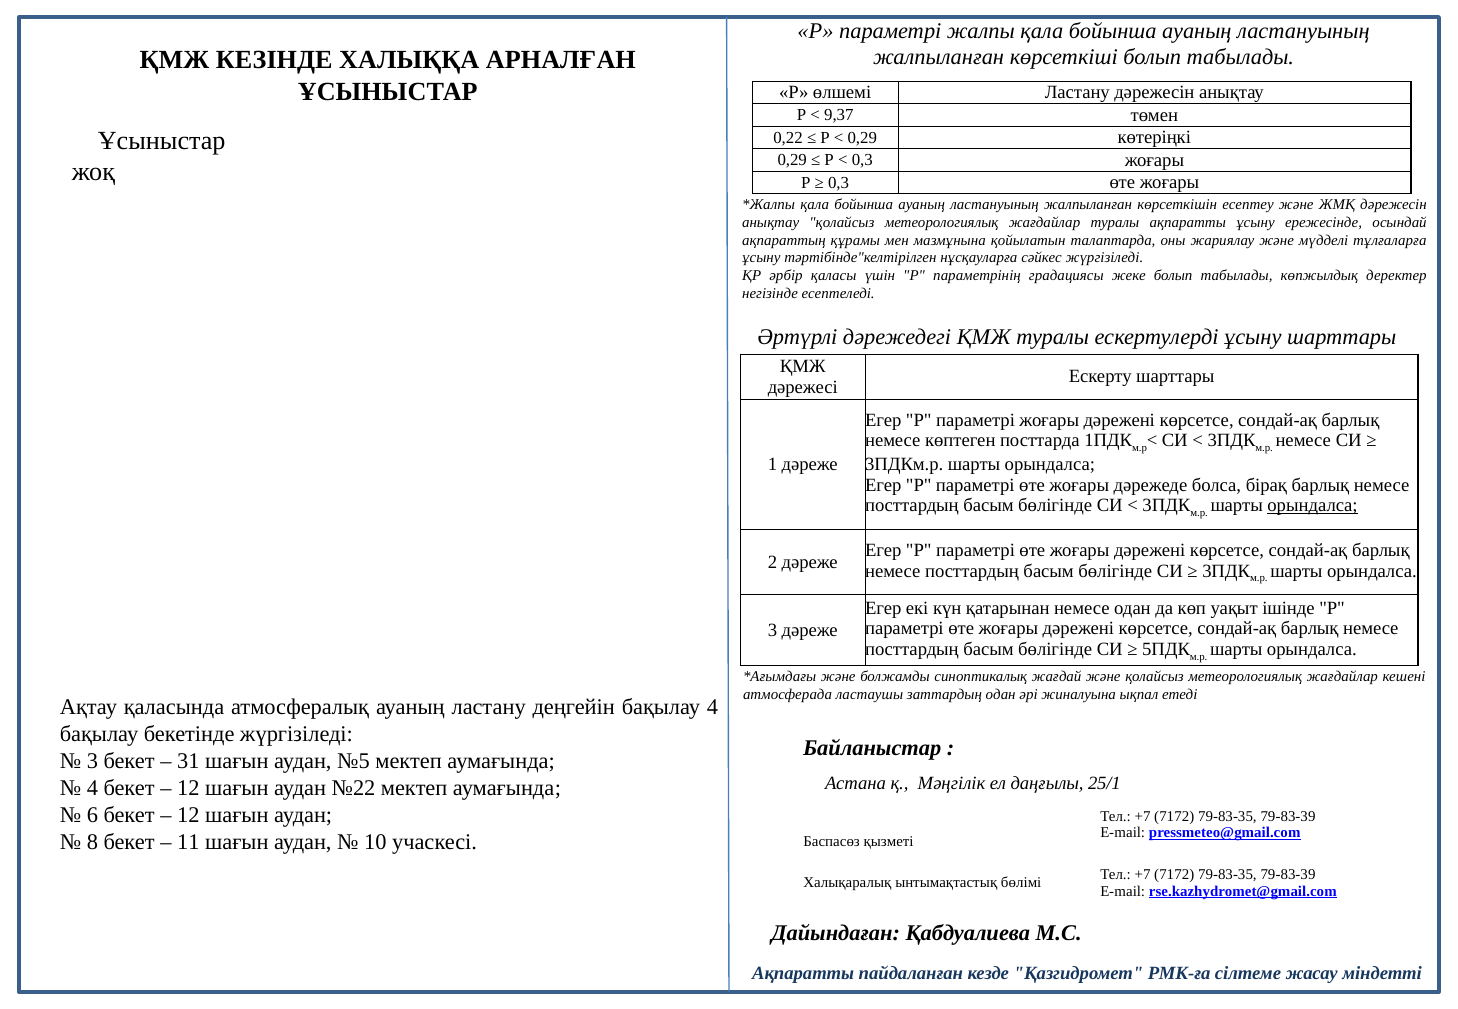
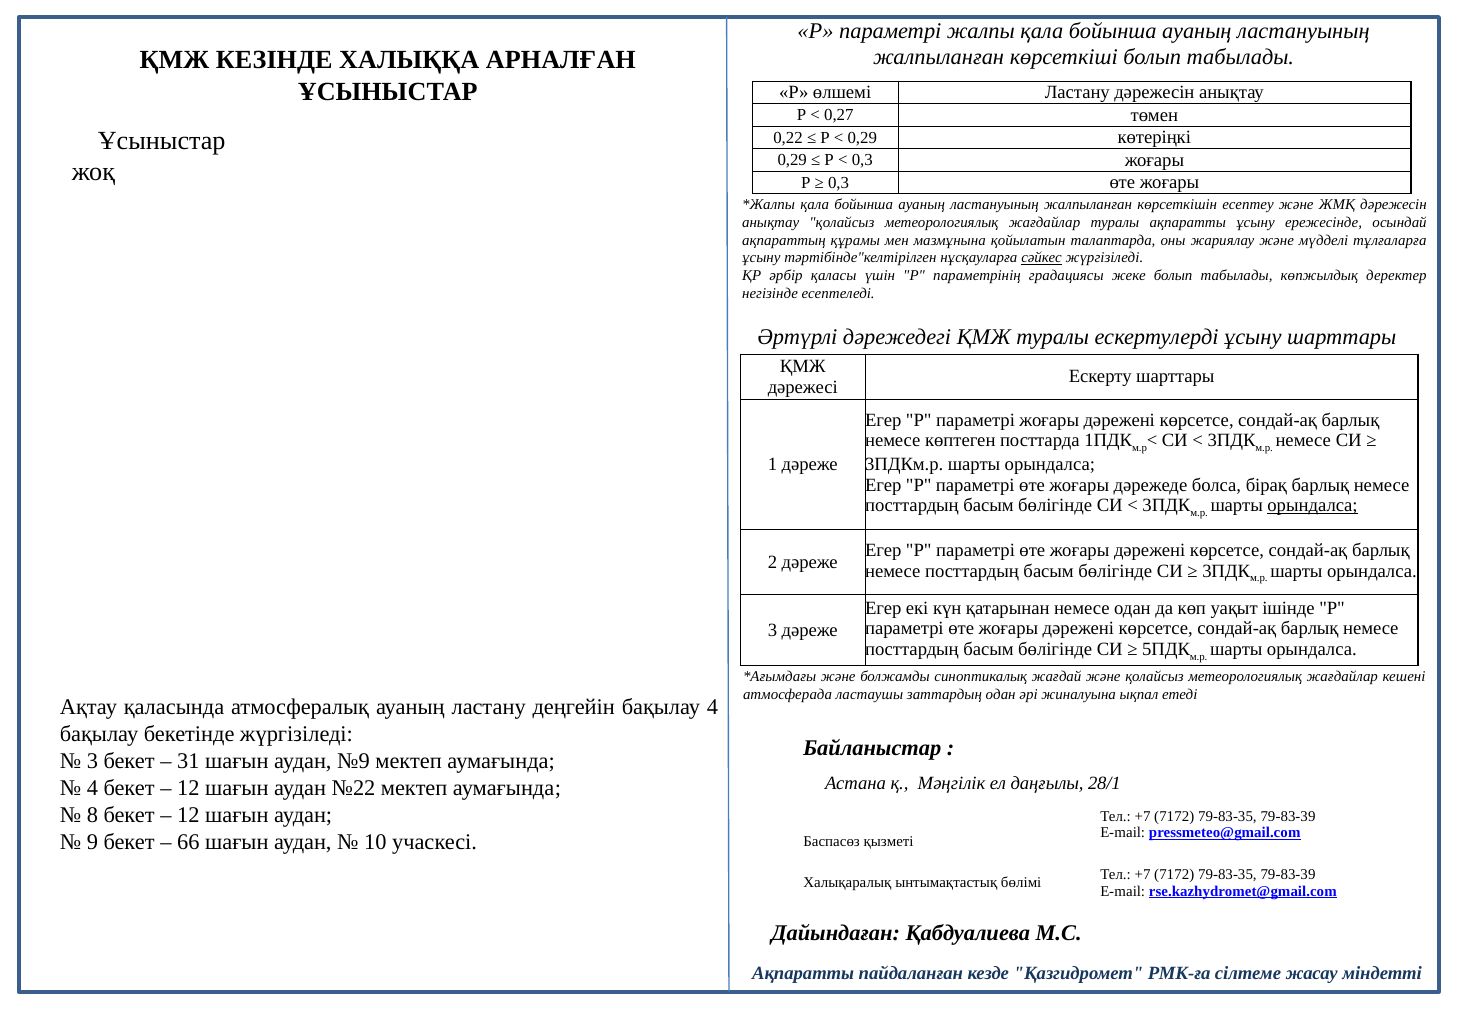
9,37: 9,37 -> 0,27 (839, 115)
сәйкес underline: none -> present (1042, 258)
№5: №5 -> №9 (353, 761)
25/1: 25/1 -> 28/1 (1104, 783)
6: 6 -> 8 (92, 815)
8: 8 -> 9 (92, 842)
11: 11 -> 66 (188, 842)
